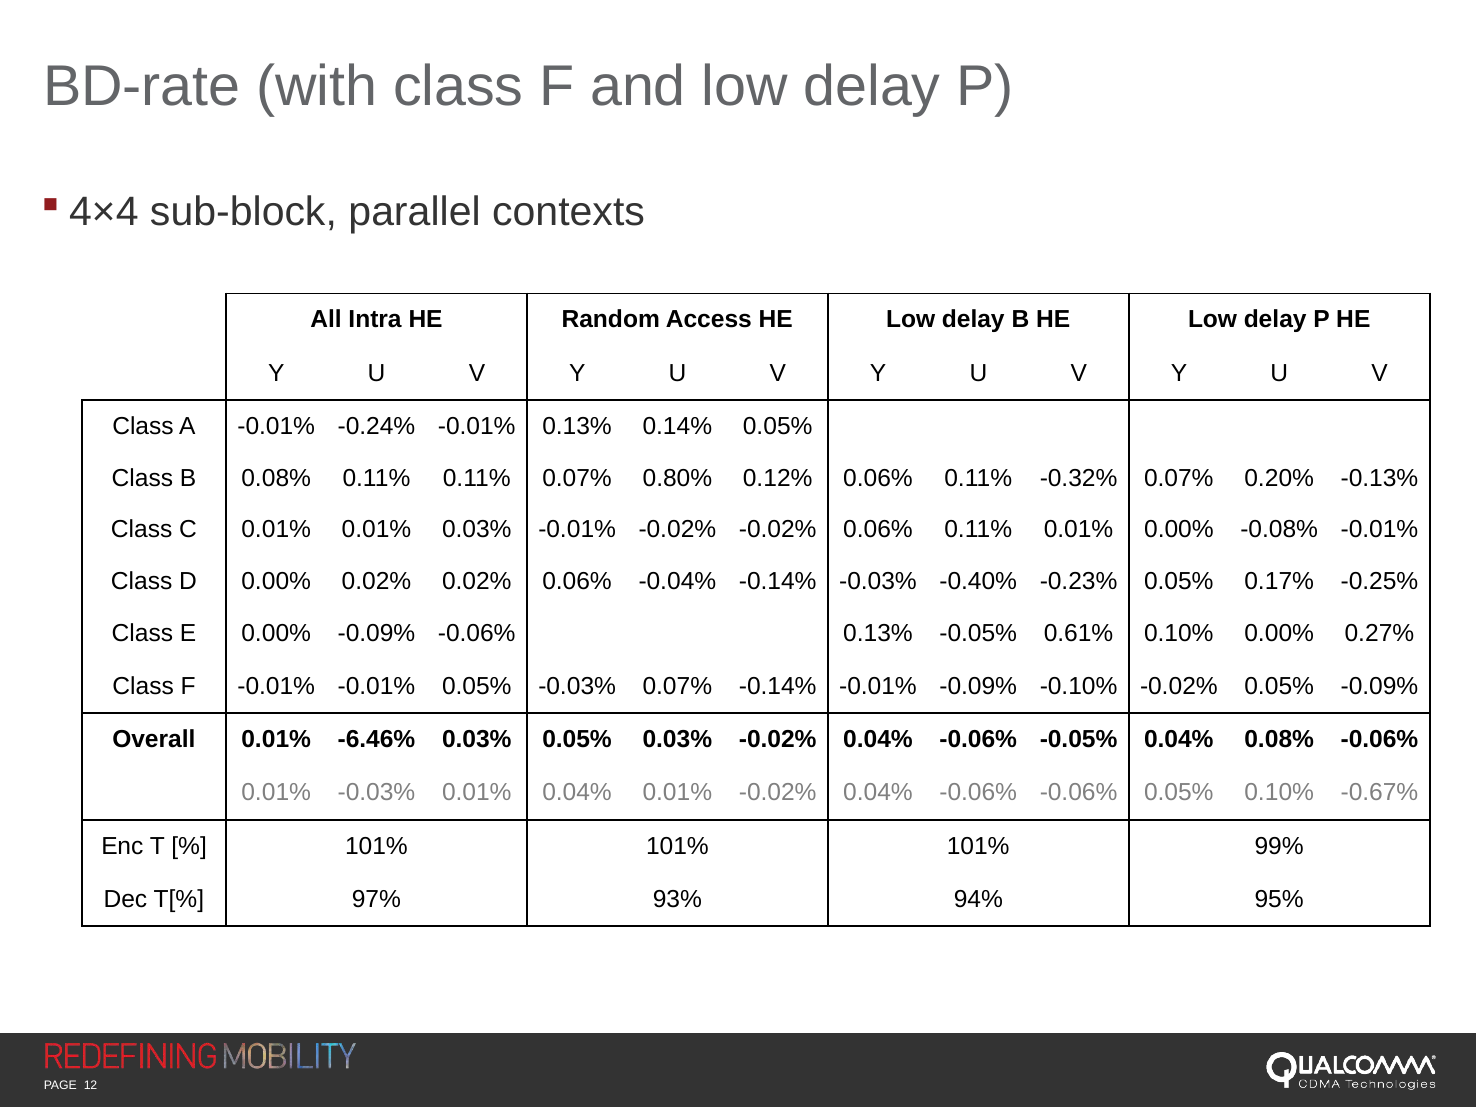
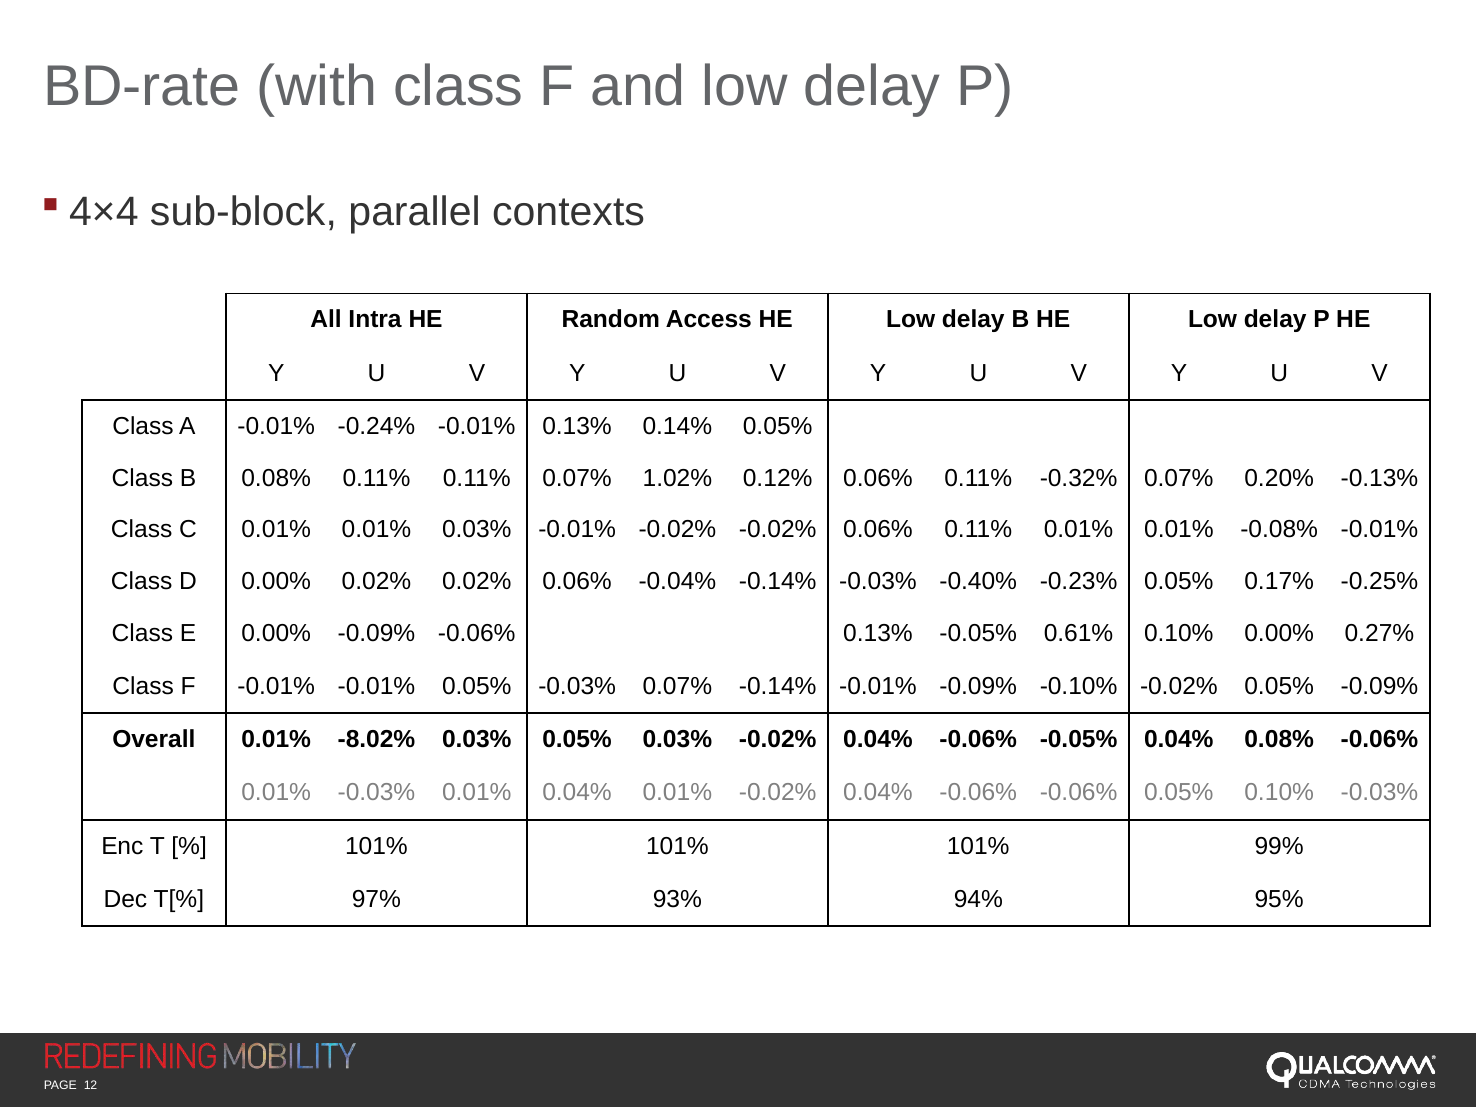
0.80%: 0.80% -> 1.02% (677, 478)
0.11% 0.01% 0.00%: 0.00% -> 0.01% (1179, 530)
-6.46%: -6.46% -> -8.02% (377, 739)
0.10% -0.67%: -0.67% -> -0.03% (1379, 793)
